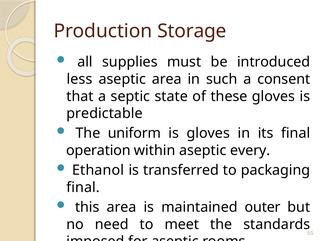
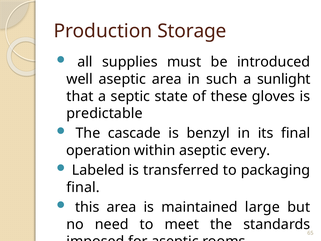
less: less -> well (80, 79)
consent: consent -> sunlight (284, 79)
uniform: uniform -> cascade (134, 133)
is gloves: gloves -> benzyl (208, 133)
Ethanol: Ethanol -> Labeled (98, 170)
outer: outer -> large (262, 207)
